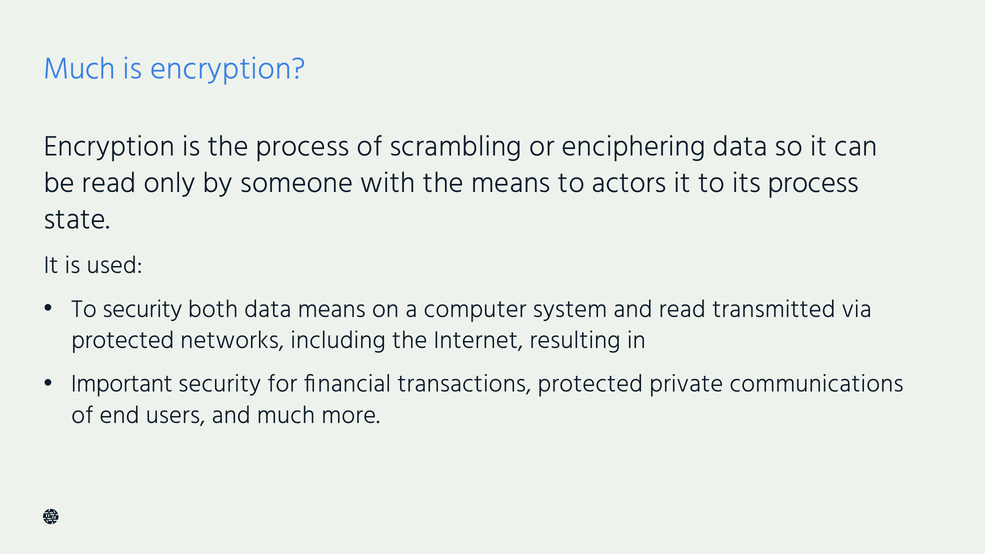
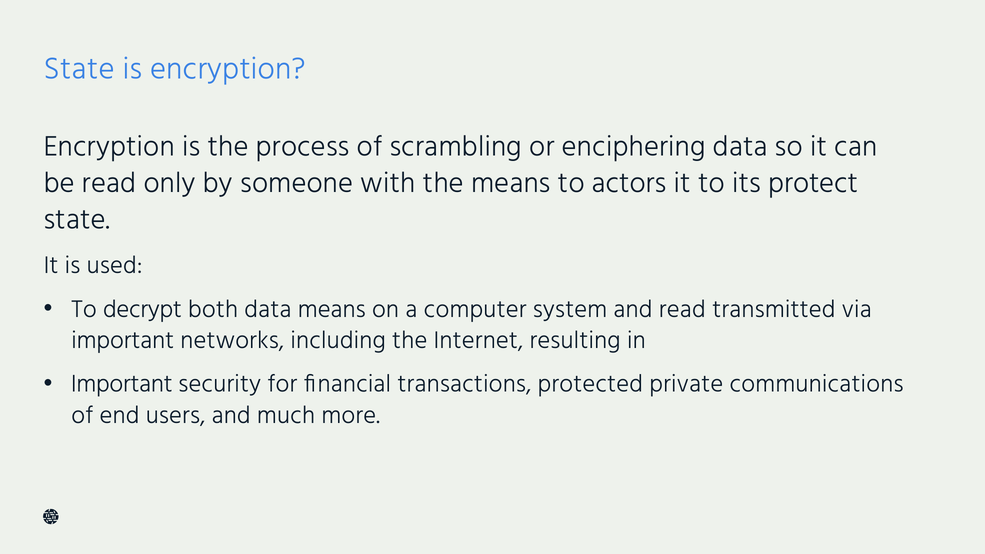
Much: Much -> State (79, 69)
its process: process -> protect (813, 183)
To security: security -> decrypt (142, 309)
protected: protected -> important (123, 340)
